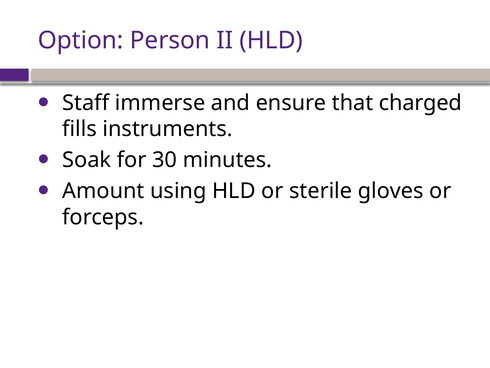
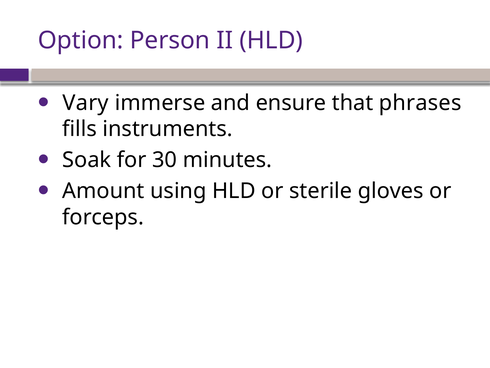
Staff: Staff -> Vary (86, 103)
charged: charged -> phrases (420, 103)
